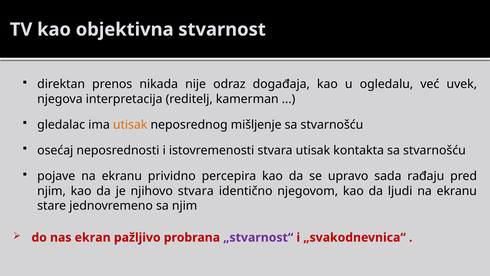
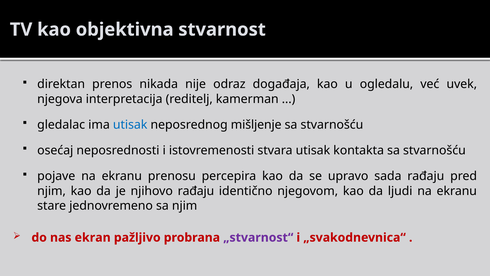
utisak colour: orange -> blue (130, 125)
prividno: prividno -> prenosu (172, 176)
njihovo stvara: stvara -> rađaju (196, 191)
